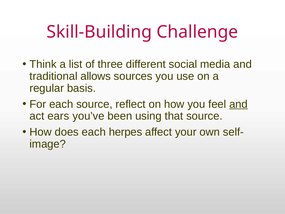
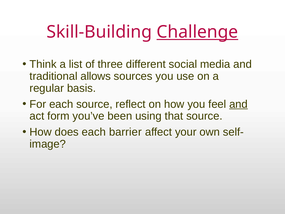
Challenge underline: none -> present (197, 32)
ears: ears -> form (58, 116)
herpes: herpes -> barrier (125, 132)
